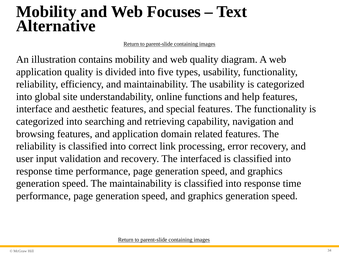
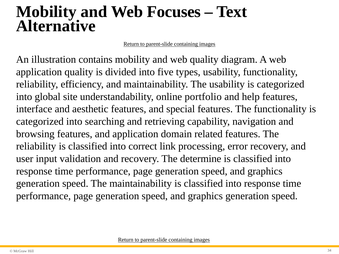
functions: functions -> portfolio (203, 97)
interfaced: interfaced -> determine (201, 159)
